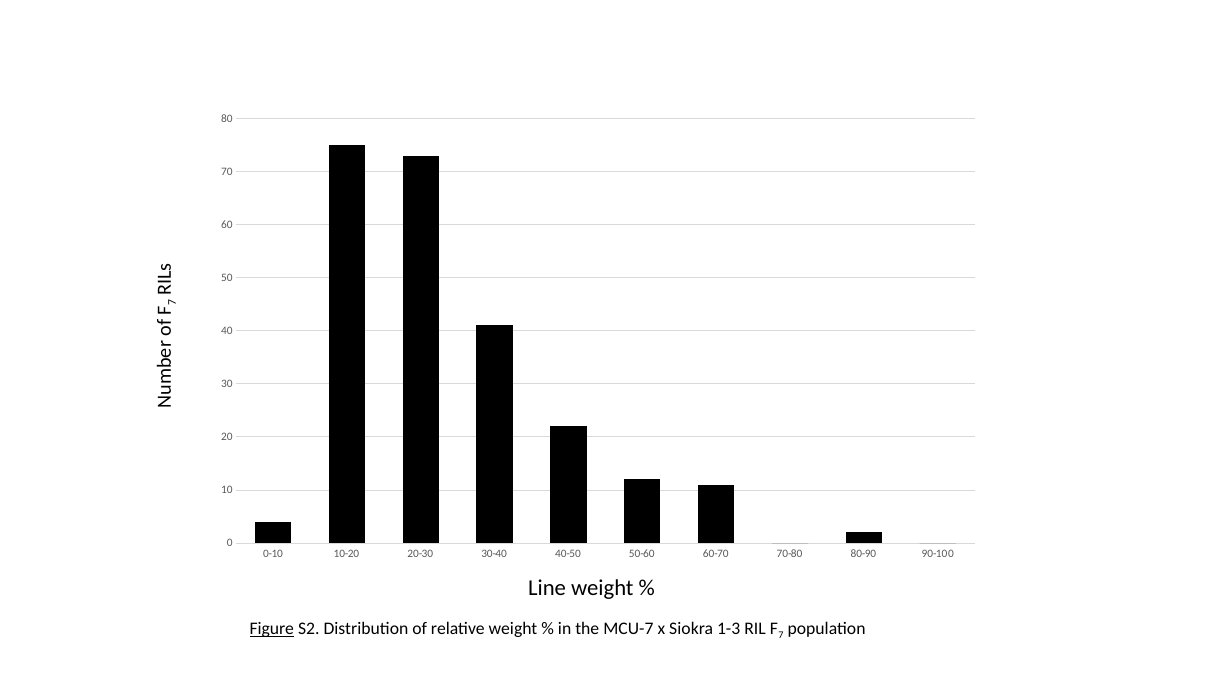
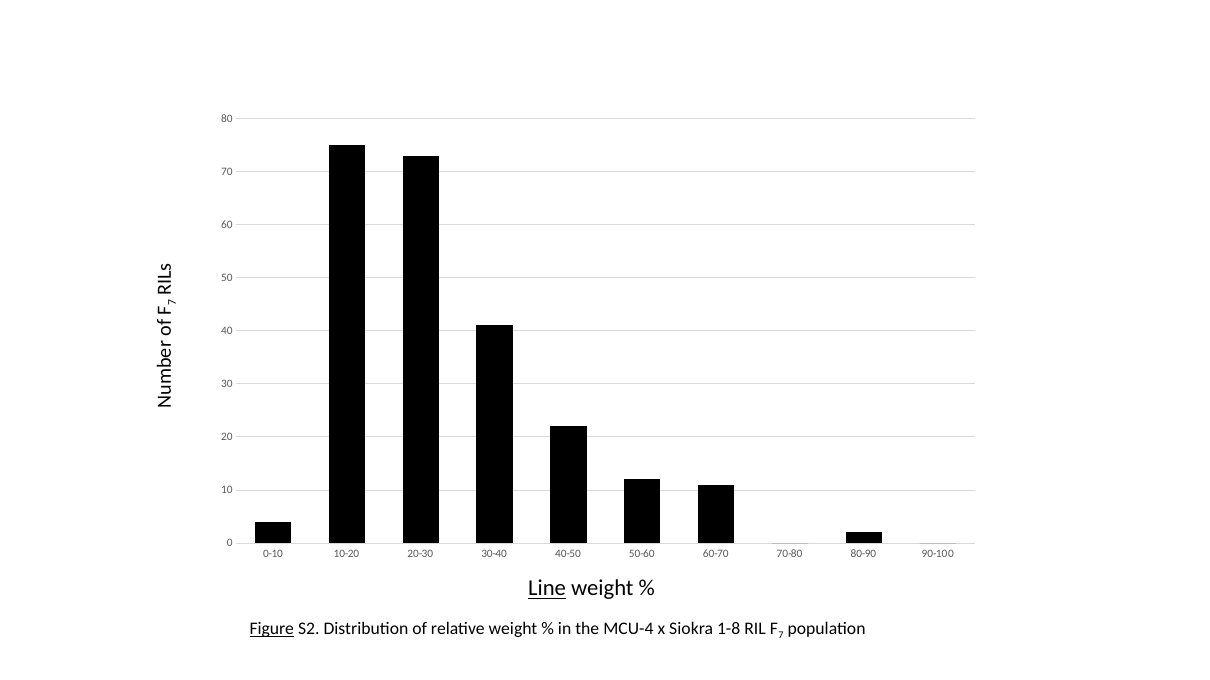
Line underline: none -> present (547, 589)
MCU-7: MCU-7 -> MCU-4 (628, 629)
1-3: 1-3 -> 1-8 (729, 629)
